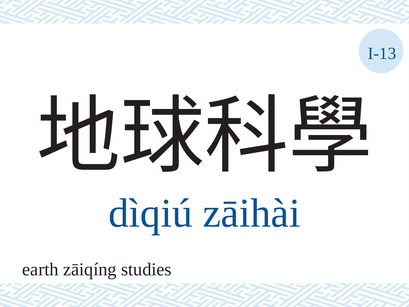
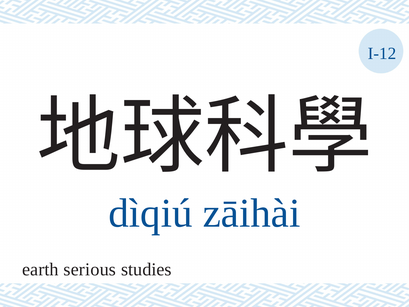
I-13: I-13 -> I-12 (382, 54)
zāiqíng: zāiqíng -> serious (90, 269)
